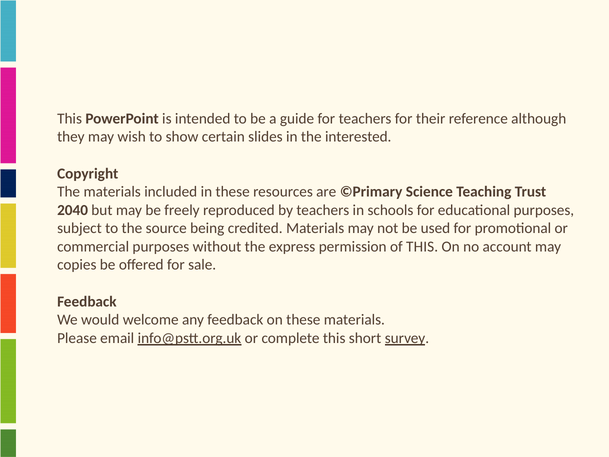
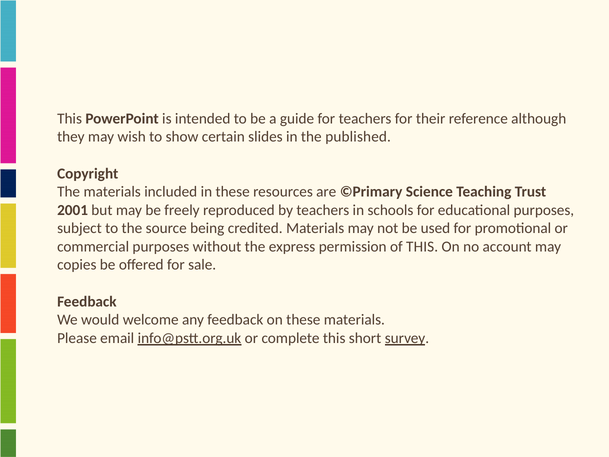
interested: interested -> published (358, 137)
2040: 2040 -> 2001 (73, 210)
